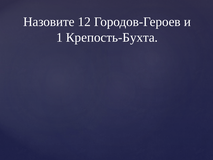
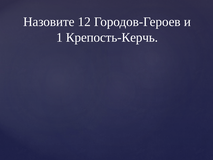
Крепость-Бухта: Крепость-Бухта -> Крепость-Керчь (112, 37)
